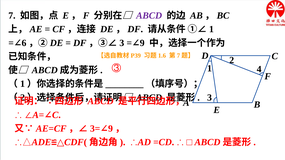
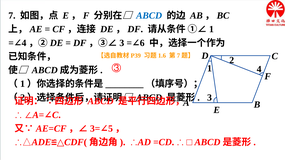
ABCD colour: purple -> blue (149, 16)
6: 6 -> 4 (24, 43)
9: 9 -> 6 (142, 43)
9: 9 -> 5 (111, 129)
